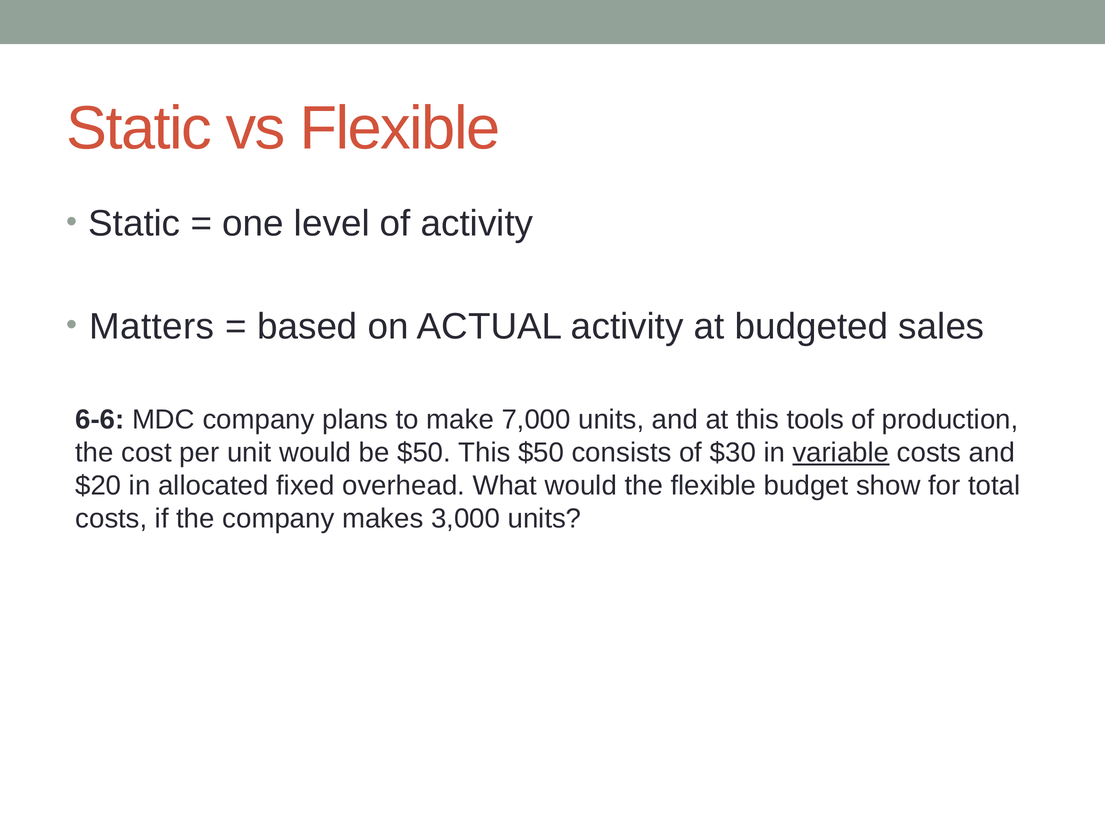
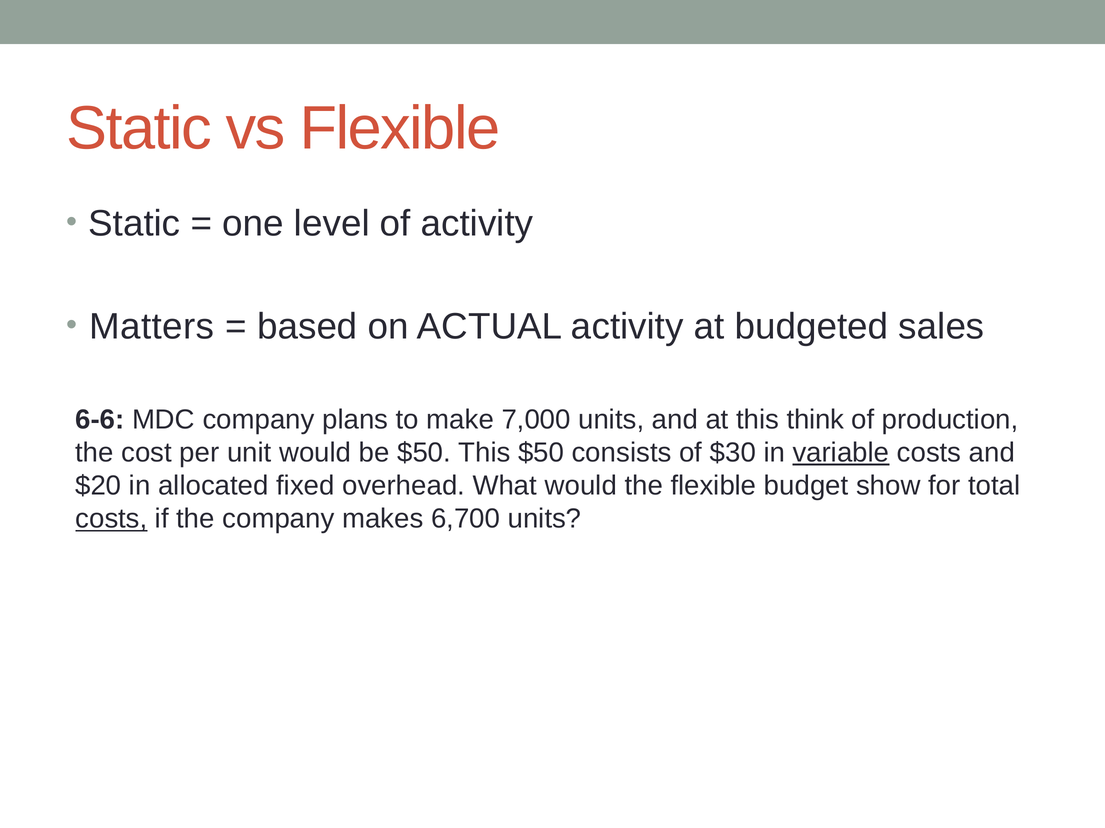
tools: tools -> think (815, 420)
costs underline: none -> present (111, 519)
3,000: 3,000 -> 6,700 (466, 519)
